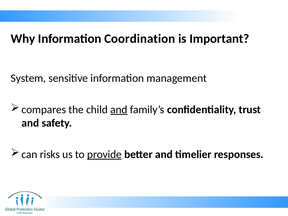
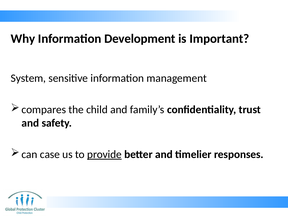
Coordination: Coordination -> Development (140, 39)
and underline: present -> none (119, 110)
risks: risks -> case (50, 154)
